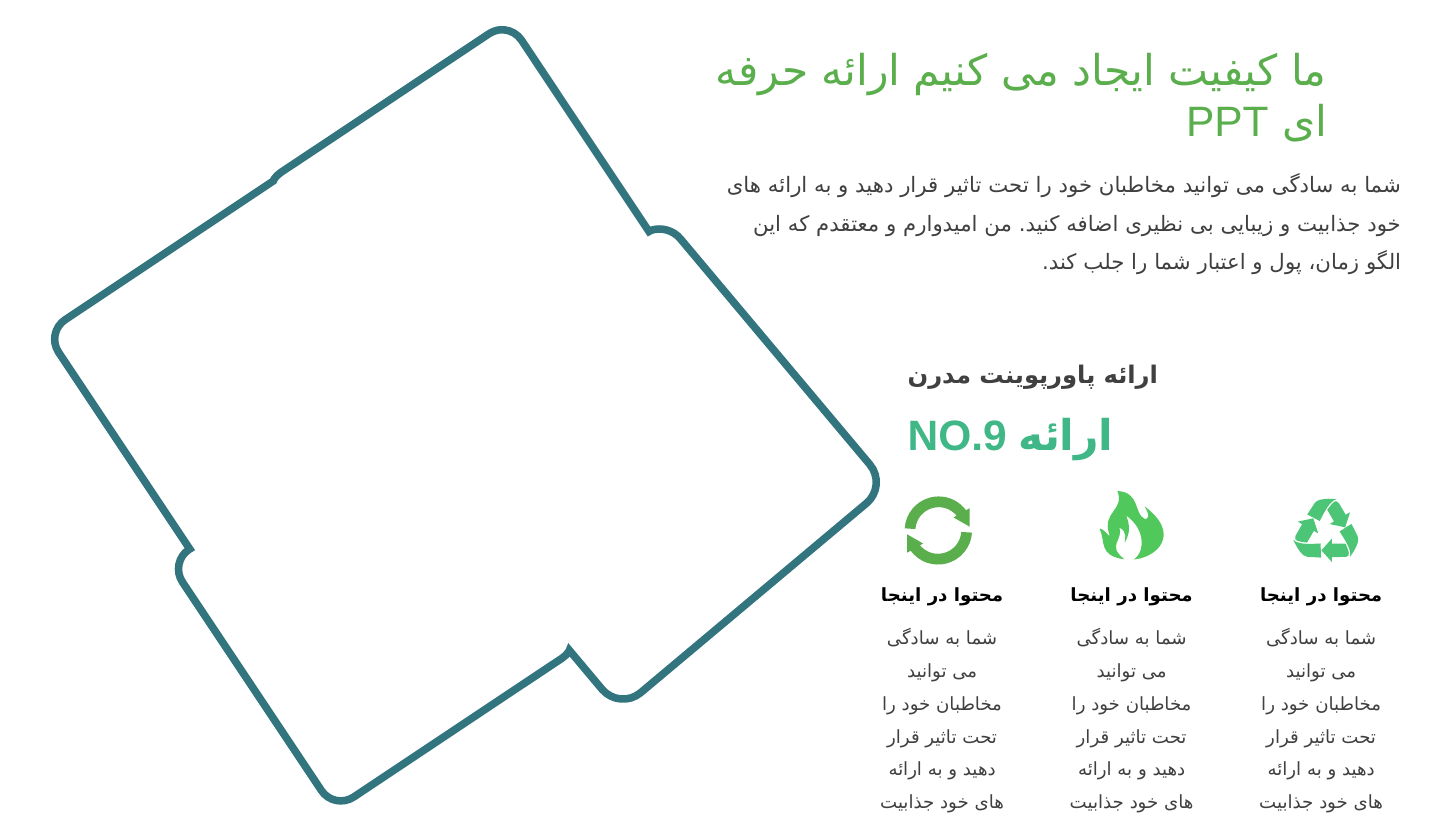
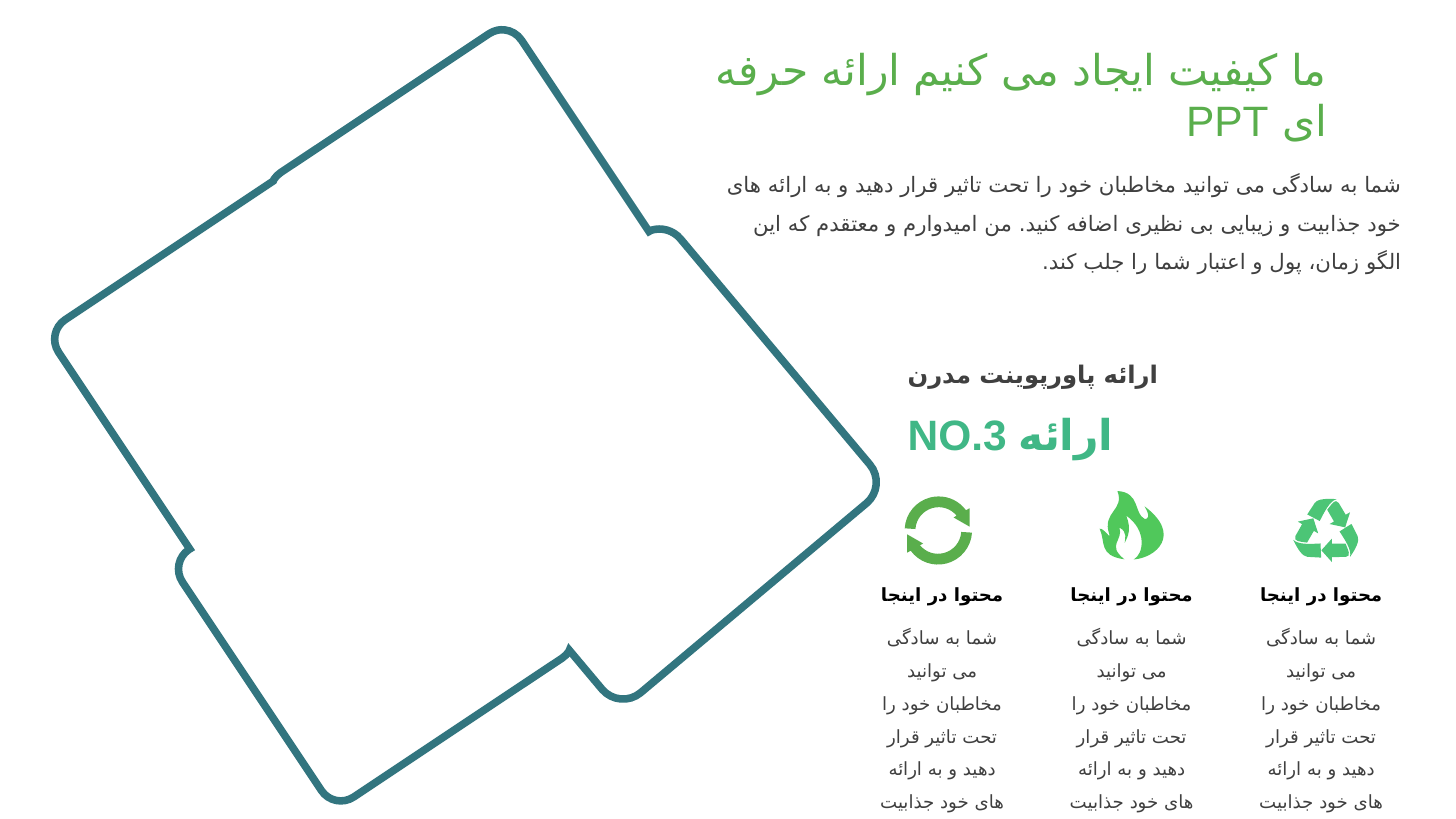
NO.9: NO.9 -> NO.3 (957, 436)
